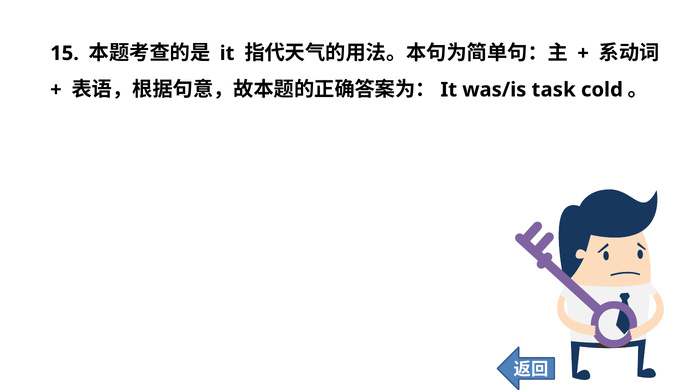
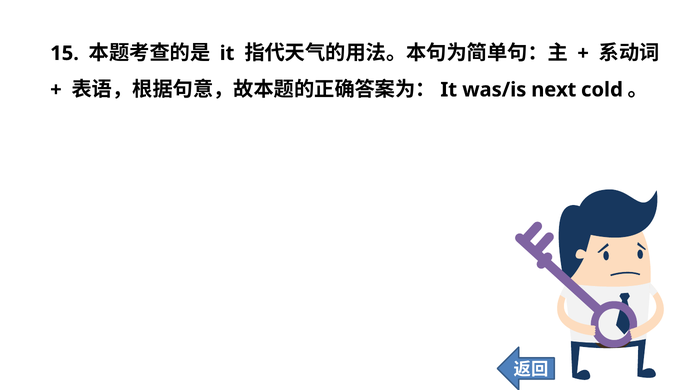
task: task -> next (554, 90)
